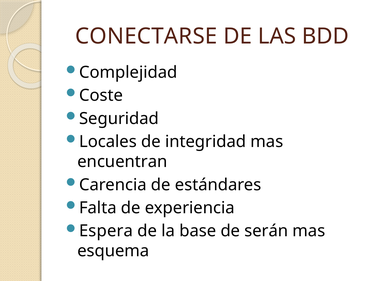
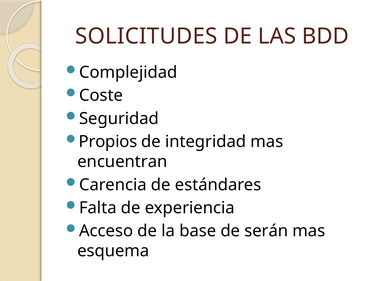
CONECTARSE: CONECTARSE -> SOLICITUDES (146, 36)
Locales: Locales -> Propios (108, 141)
Espera: Espera -> Acceso (106, 231)
